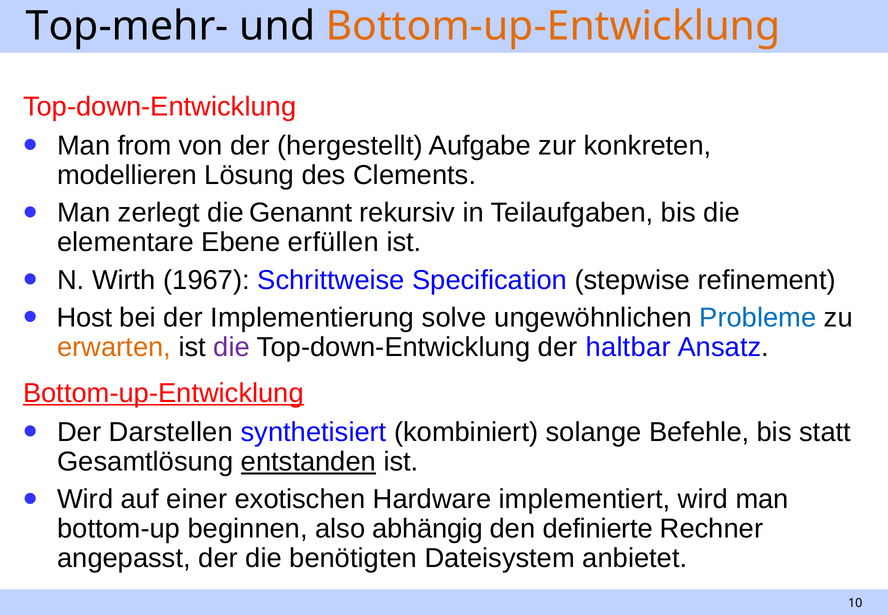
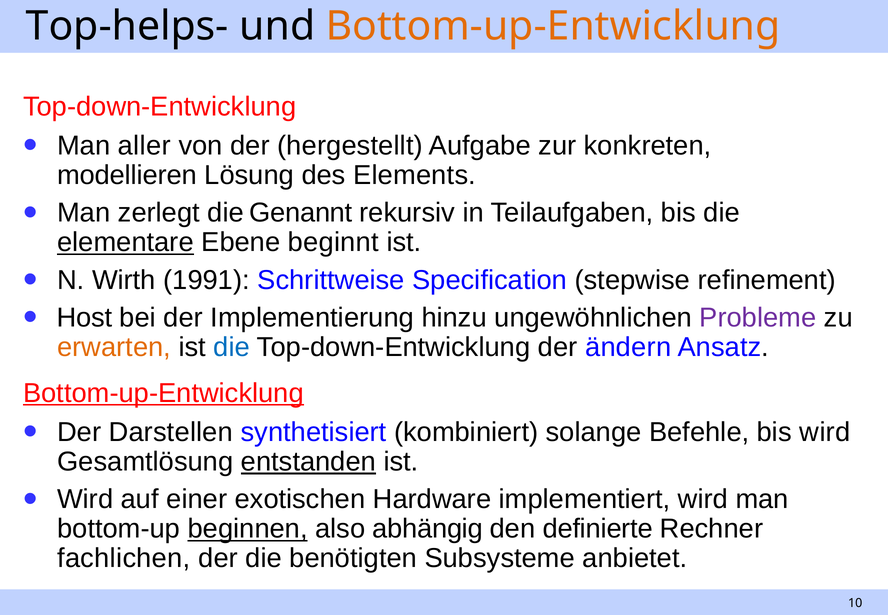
Top-mehr-: Top-mehr- -> Top-helps- (127, 26)
from: from -> aller (144, 146)
Clements: Clements -> Elements (415, 175)
elementare underline: none -> present (125, 242)
erfüllen: erfüllen -> beginnt (333, 242)
1967: 1967 -> 1991 (206, 280)
solve: solve -> hinzu (454, 318)
Probleme colour: blue -> purple (758, 318)
die colour: purple -> blue (232, 347)
haltbar: haltbar -> ändern (628, 347)
bis statt: statt -> wird (825, 432)
beginnen underline: none -> present (248, 529)
angepasst: angepasst -> fachlichen (124, 558)
Dateisystem: Dateisystem -> Subsysteme (500, 558)
